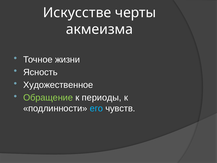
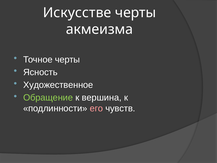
Точное жизни: жизни -> черты (67, 59)
периоды: периоды -> вершина (102, 97)
его colour: light blue -> pink (96, 108)
